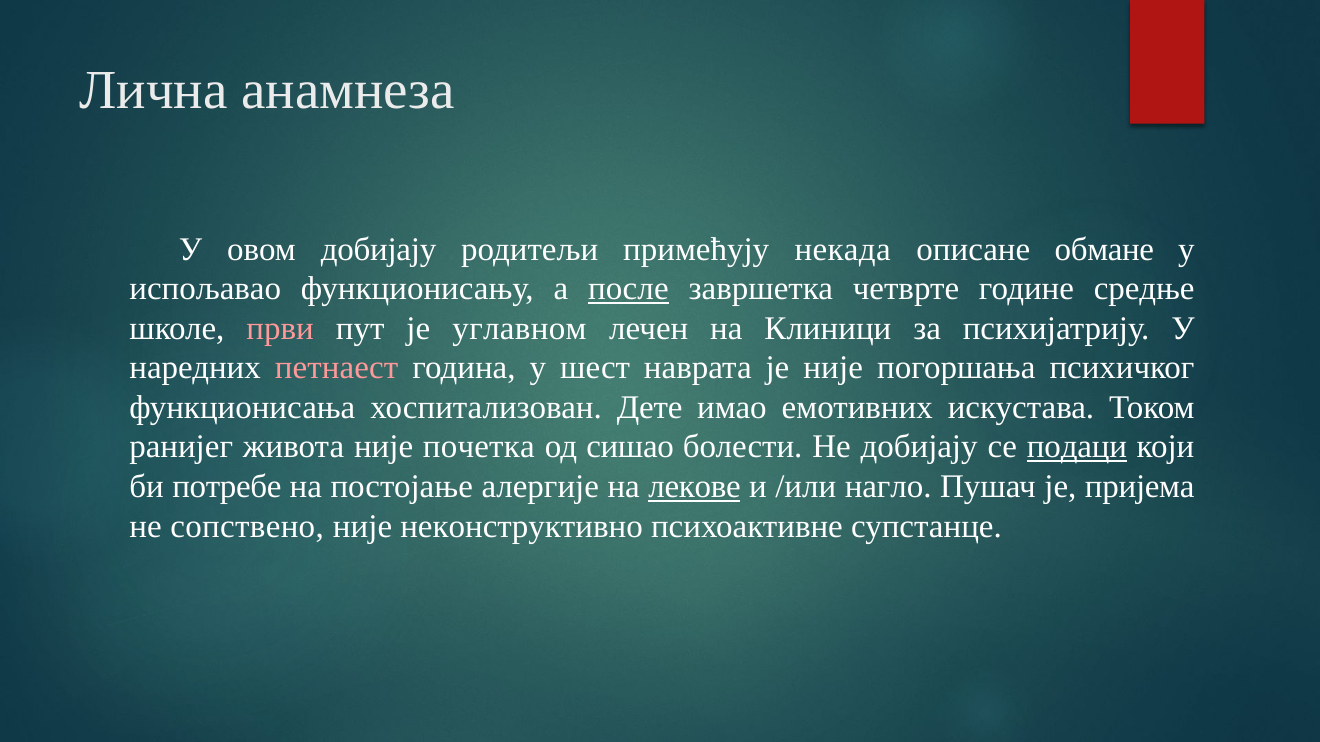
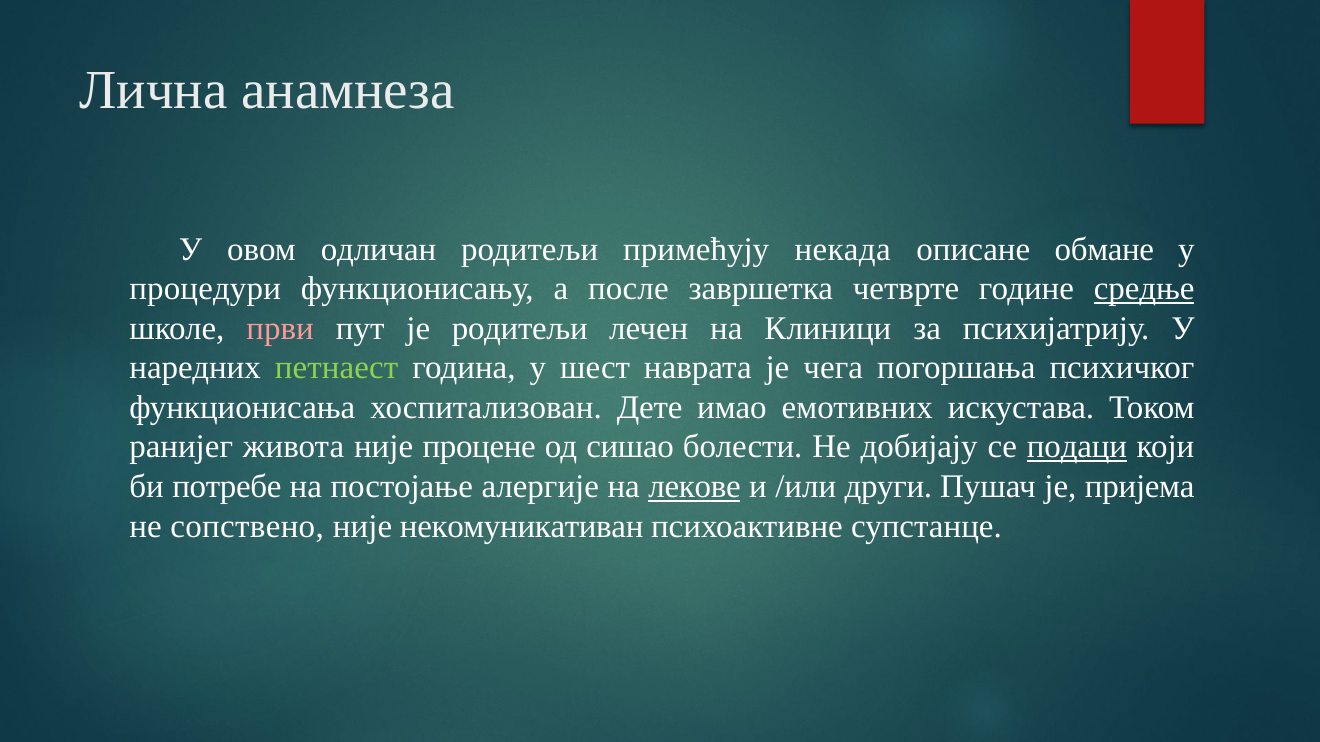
овом добијају: добијају -> одличан (379, 249)
испољавао: испољавао -> процедури (205, 289)
после underline: present -> none (628, 289)
средње underline: none -> present (1144, 289)
је углавном: углавном -> родитељи (520, 329)
петнаест colour: pink -> light green (337, 368)
је није: није -> чега (833, 368)
почетка: почетка -> процене (479, 447)
нагло: нагло -> други (888, 487)
неконструктивно: неконструктивно -> некомуникативан (522, 527)
